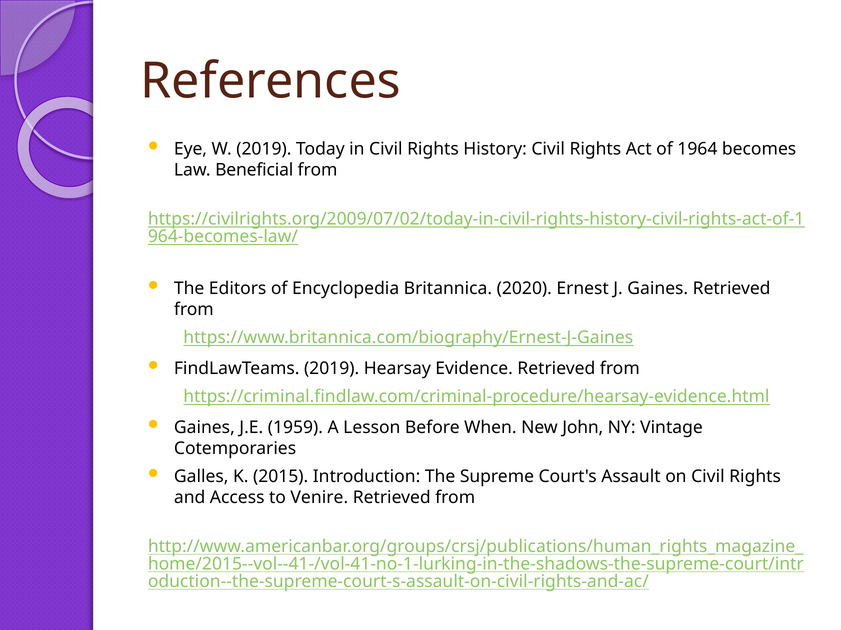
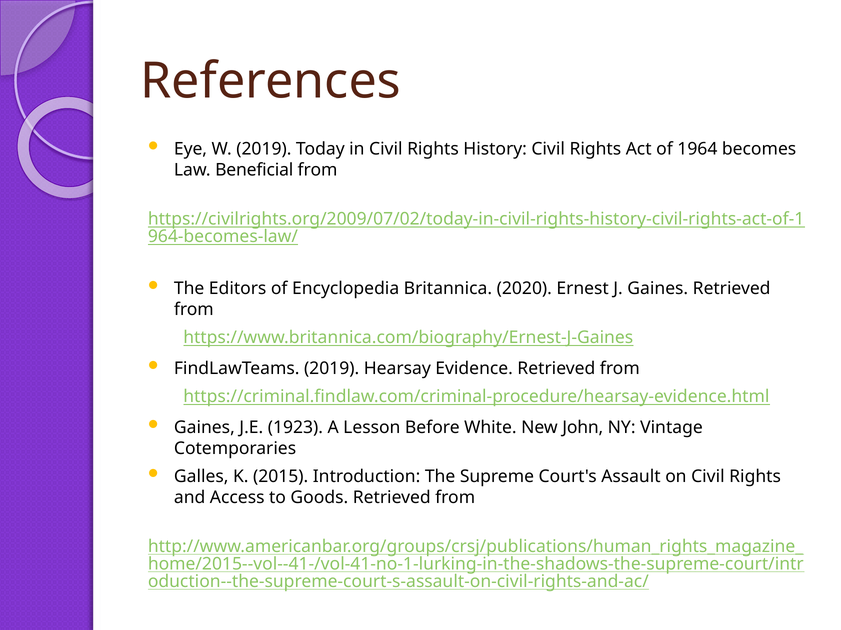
1959: 1959 -> 1923 (295, 428)
When: When -> White (490, 428)
Venire: Venire -> Goods (319, 498)
